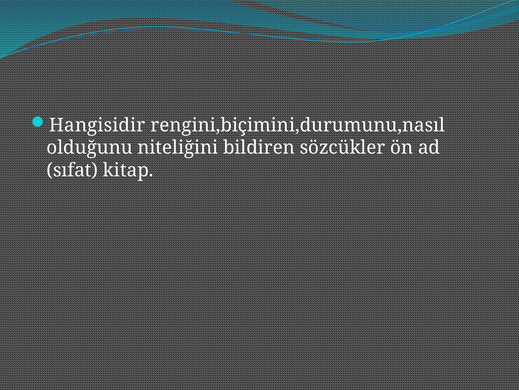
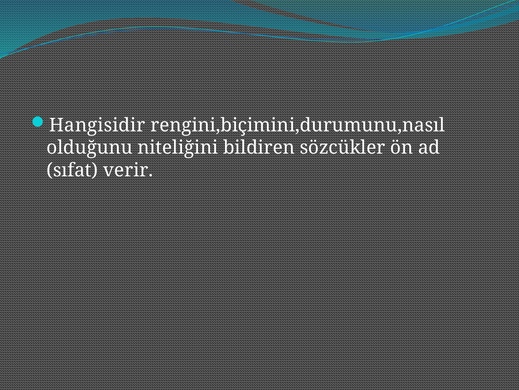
kitap: kitap -> verir (128, 170)
